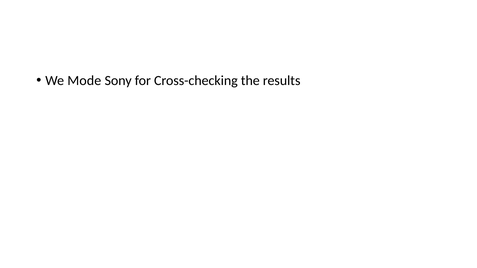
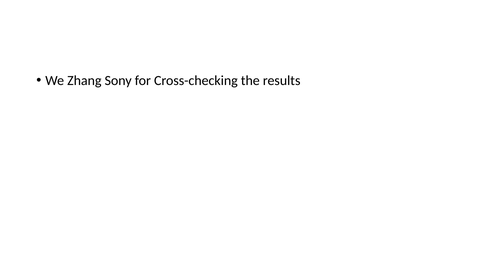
Mode: Mode -> Zhang (84, 81)
